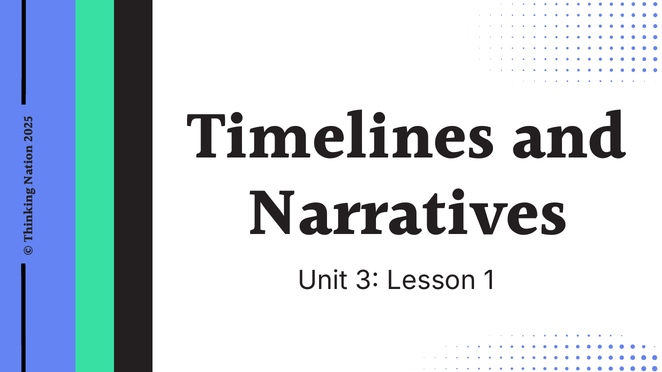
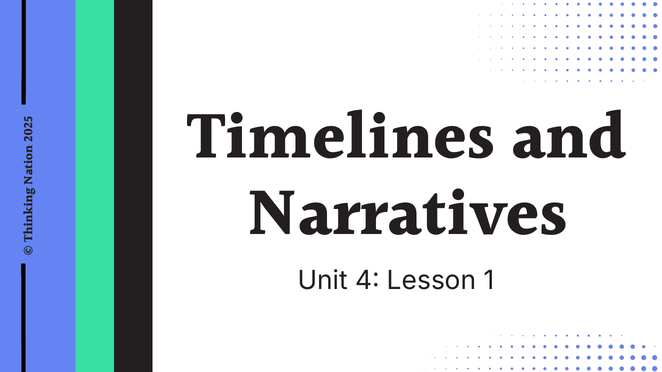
3: 3 -> 4 (368, 281)
